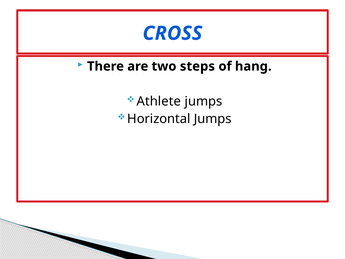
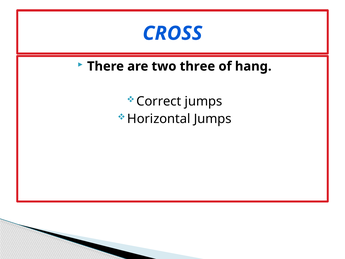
steps: steps -> three (197, 66)
Athlete: Athlete -> Correct (159, 101)
